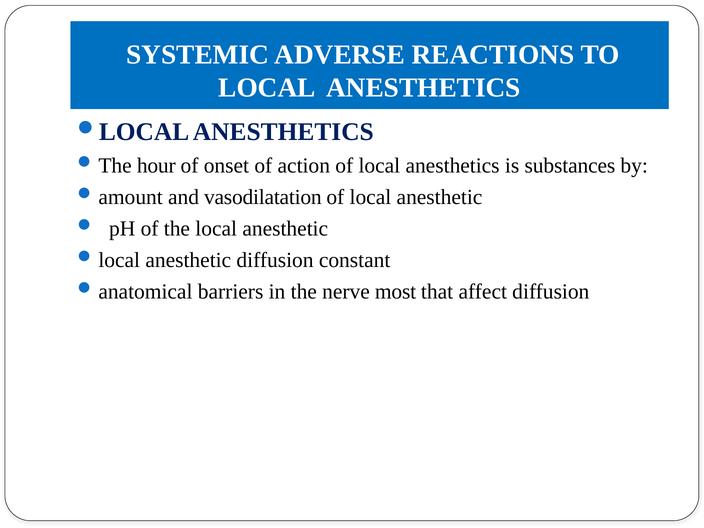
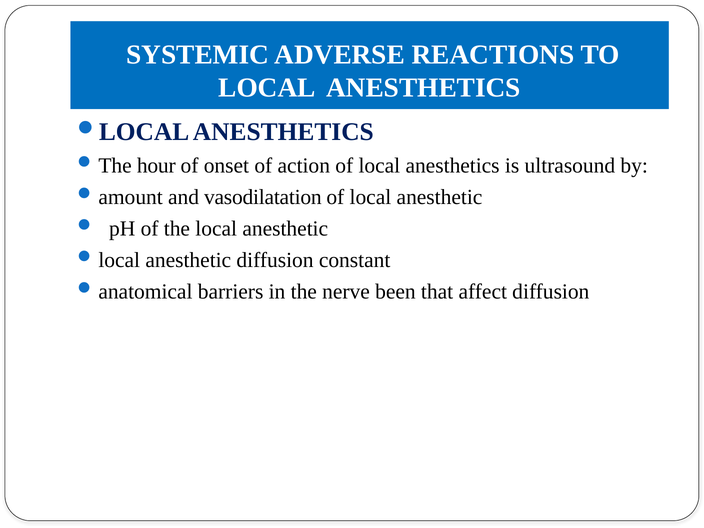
substances: substances -> ultrasound (570, 166)
most: most -> been (395, 291)
